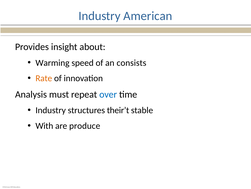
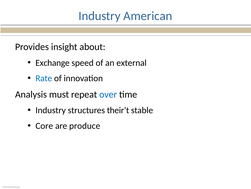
Warming: Warming -> Exchange (53, 63)
consists: consists -> external (132, 63)
Rate colour: orange -> blue (44, 78)
With: With -> Core (44, 125)
